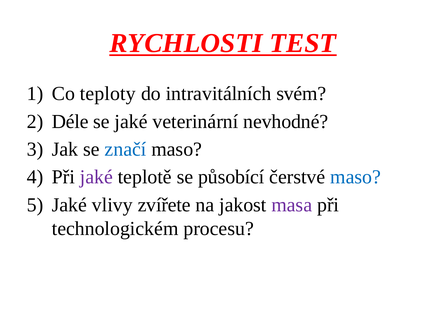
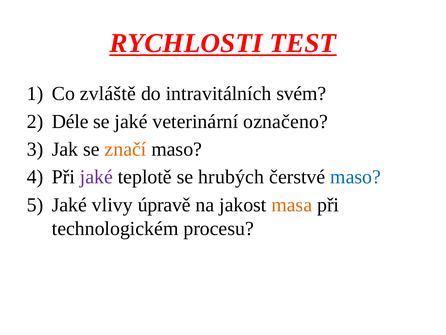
teploty: teploty -> zvláště (108, 94)
nevhodné: nevhodné -> označeno (286, 121)
značí colour: blue -> orange (126, 149)
působící: působící -> hrubých (231, 177)
zvířete: zvířete -> úpravě (164, 205)
masa colour: purple -> orange (292, 205)
